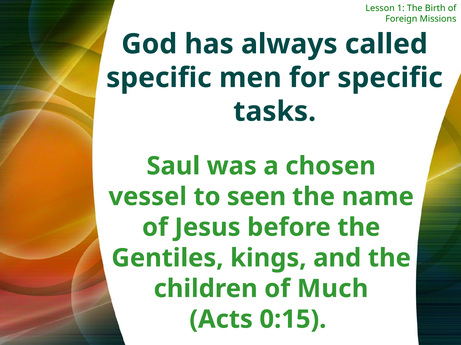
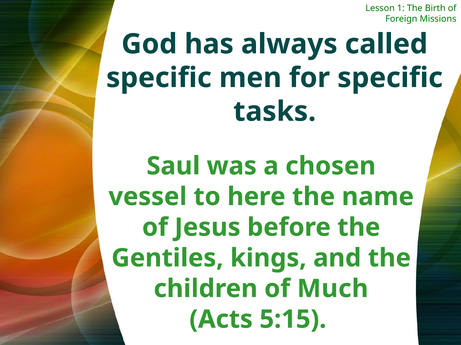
seen: seen -> here (256, 197)
0:15: 0:15 -> 5:15 (293, 320)
